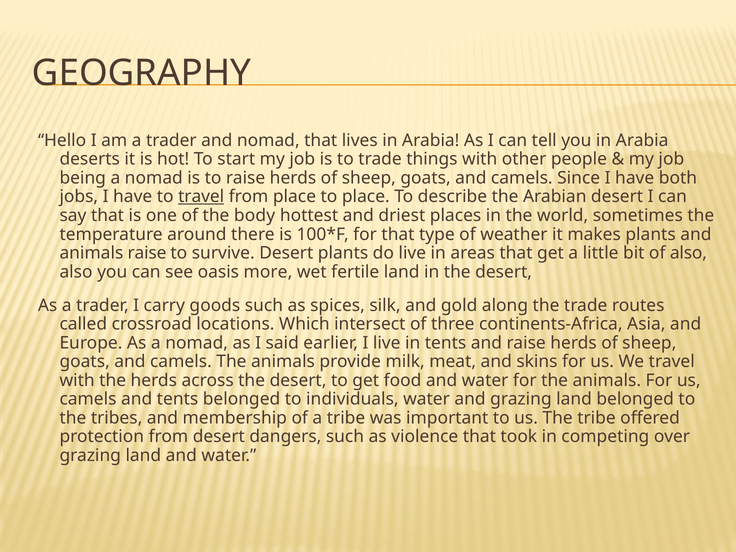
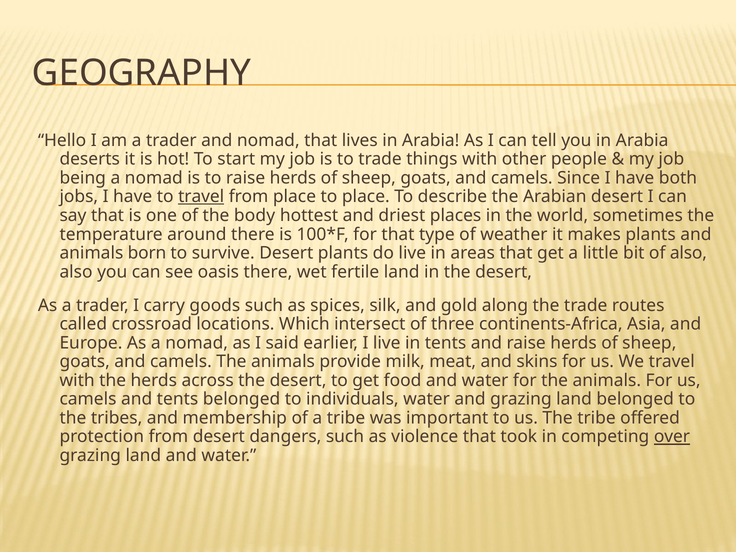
animals raise: raise -> born (147, 253)
oasis more: more -> there (268, 272)
over underline: none -> present (672, 437)
